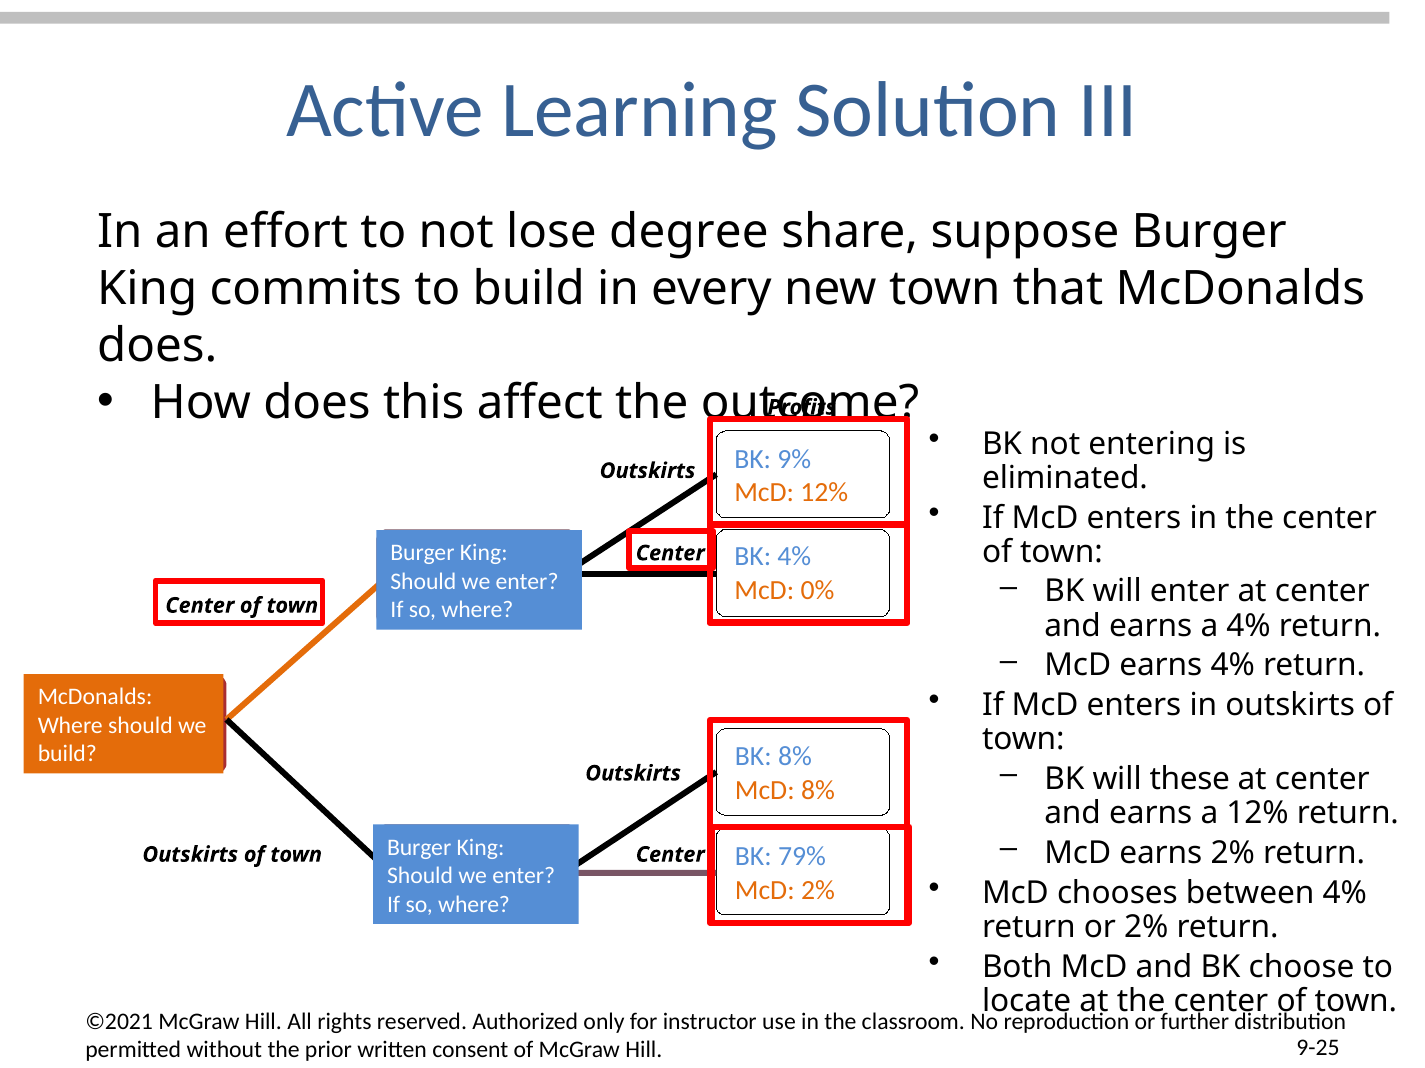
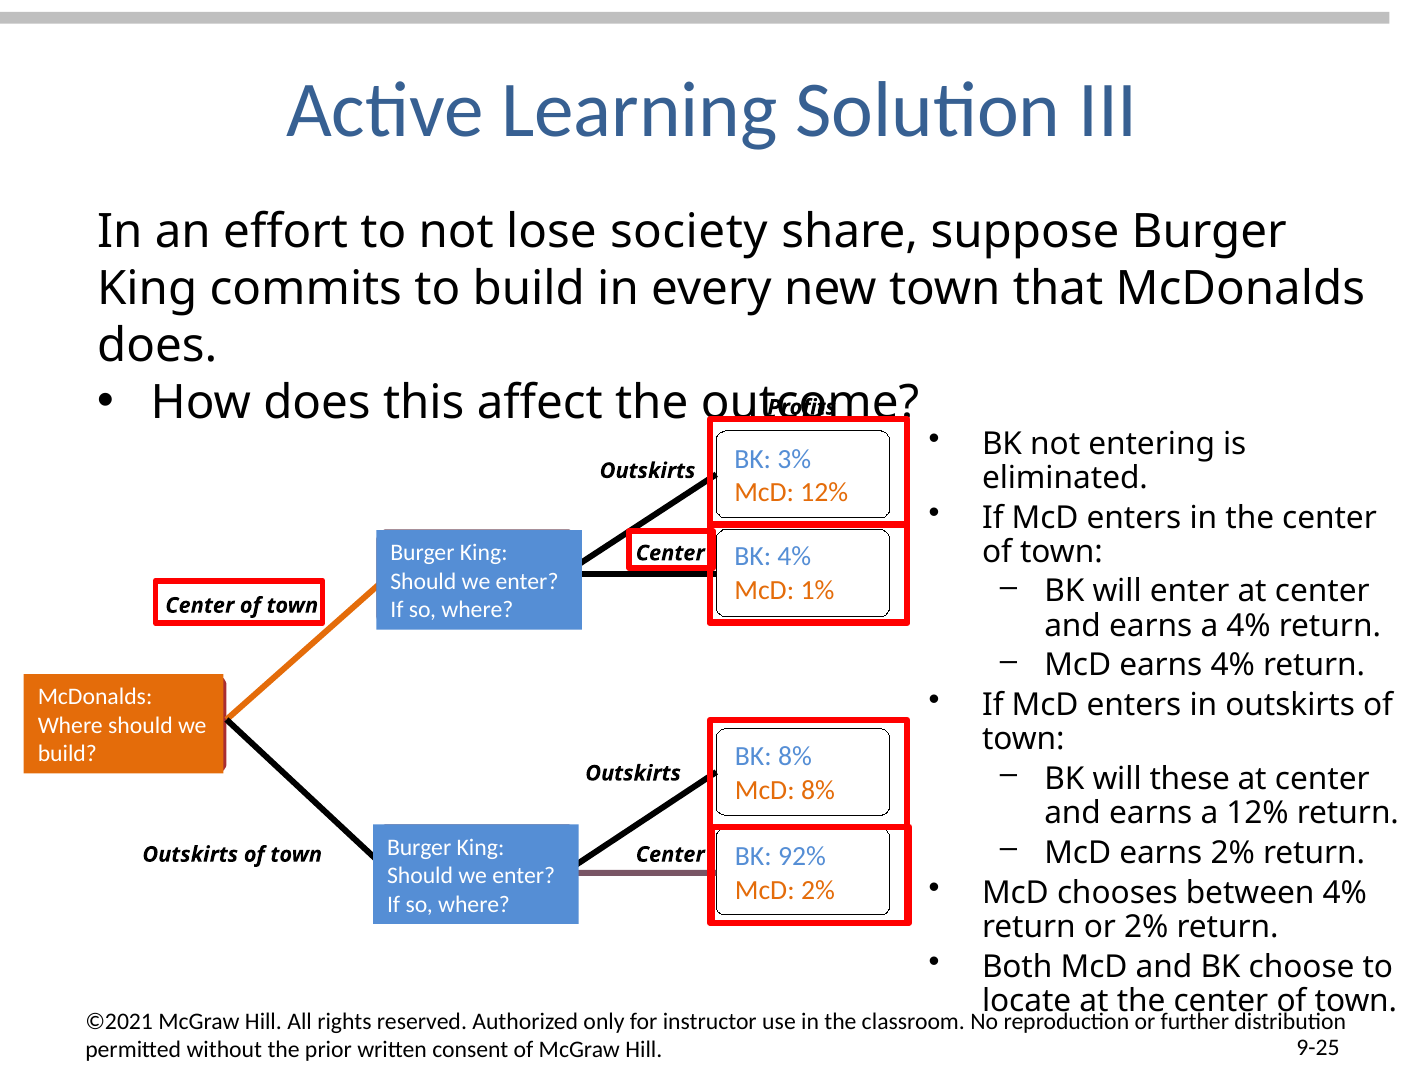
degree: degree -> society (689, 232)
9%: 9% -> 3% (794, 459)
0%: 0% -> 1% (817, 590)
79%: 79% -> 92% (802, 857)
